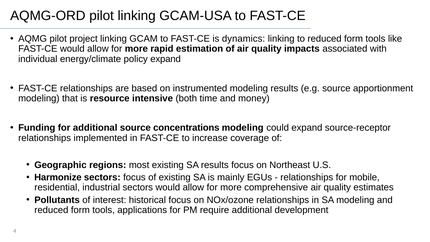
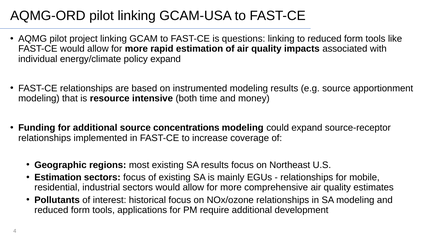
dynamics: dynamics -> questions (244, 39)
Harmonize: Harmonize -> Estimation (58, 177)
